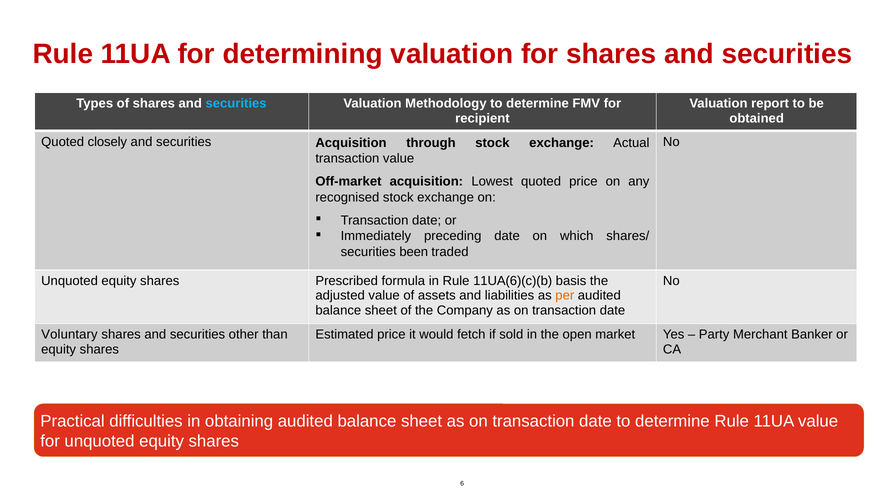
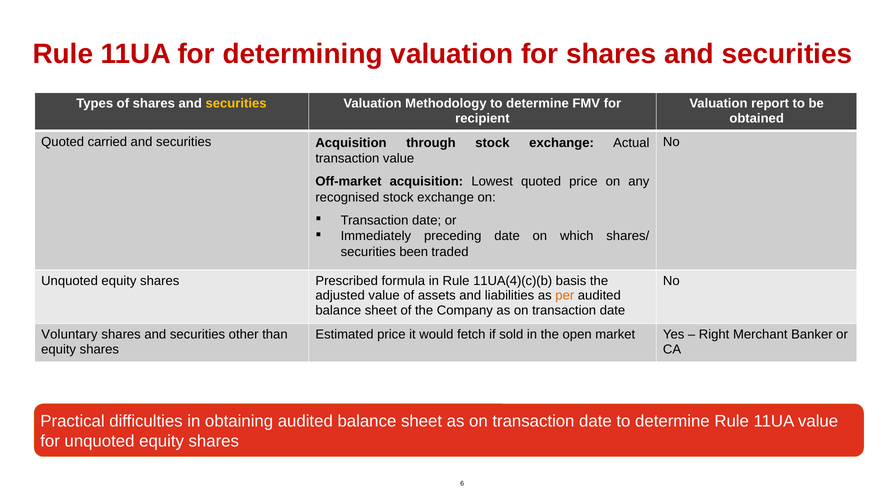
securities colour: light blue -> yellow (236, 104)
closely: closely -> carried (107, 142)
11UA(6)(c)(b: 11UA(6)(c)(b -> 11UA(4)(c)(b (513, 281)
Party: Party -> Right (714, 335)
